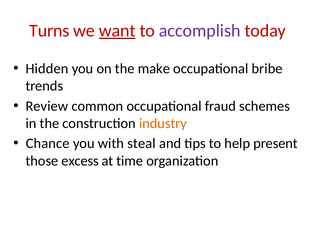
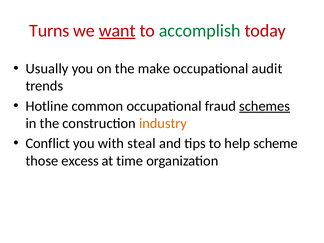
accomplish colour: purple -> green (200, 31)
Hidden: Hidden -> Usually (47, 69)
bribe: bribe -> audit (267, 69)
Review: Review -> Hotline (47, 106)
schemes underline: none -> present (265, 106)
Chance: Chance -> Conflict (48, 143)
present: present -> scheme (276, 143)
